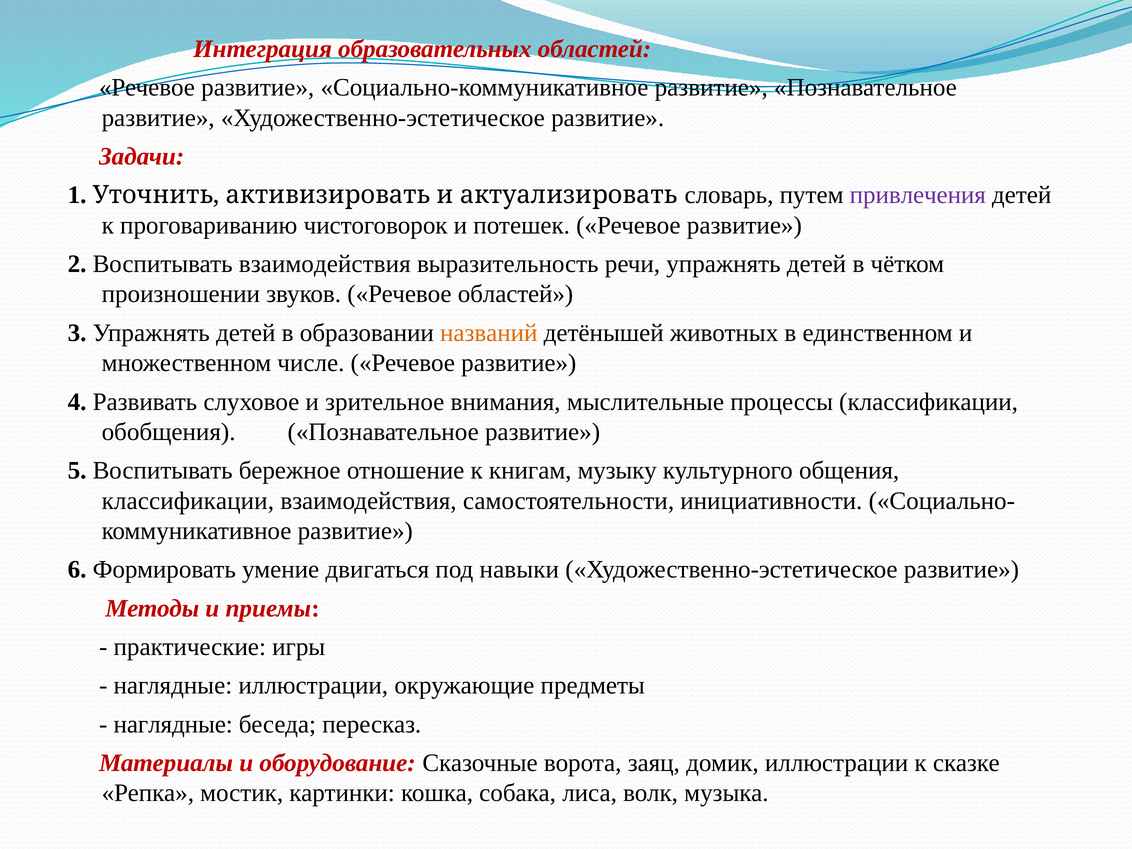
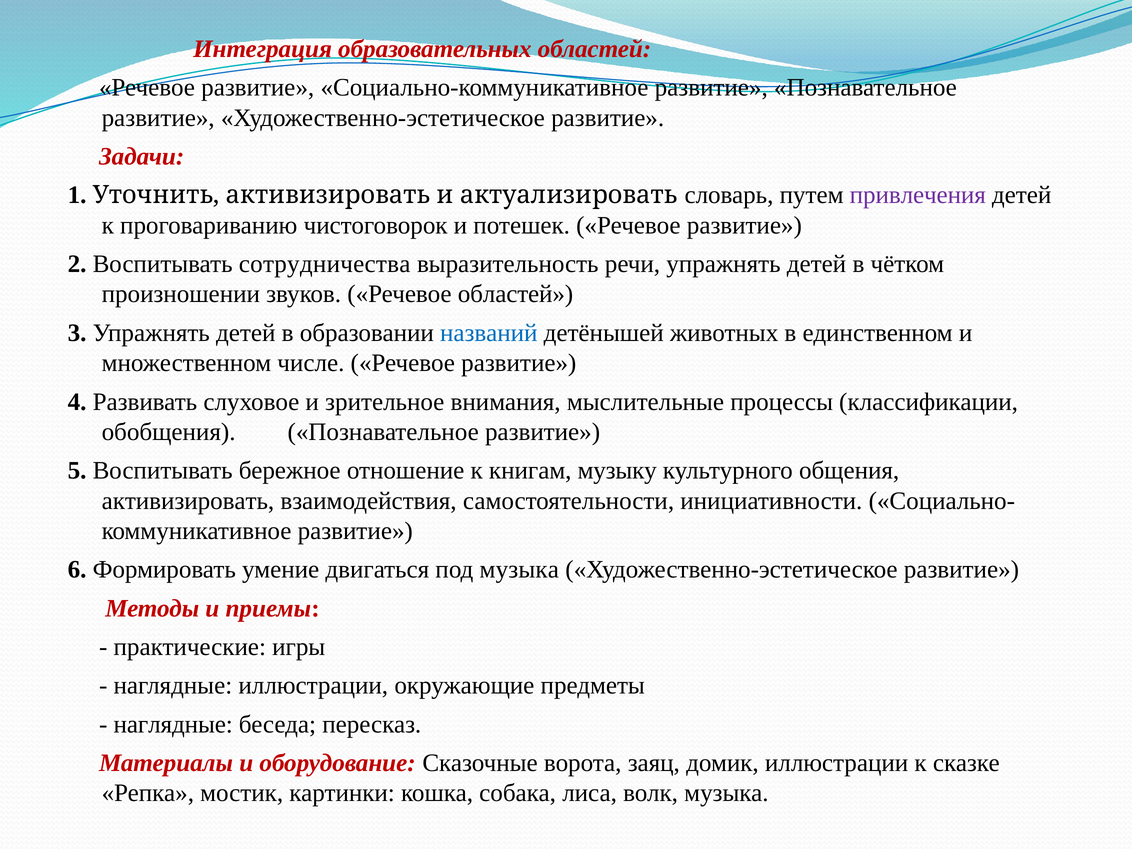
Воспитывать взаимодействия: взаимодействия -> сотрудничества (325, 264)
названий colour: orange -> blue (489, 333)
классификации: классификации -> активизировать (188, 501)
под навыки: навыки -> музыка (519, 570)
